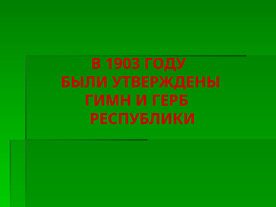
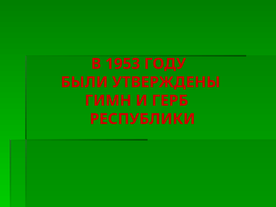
1903: 1903 -> 1953 (123, 64)
